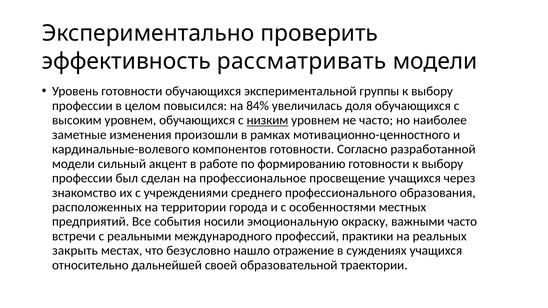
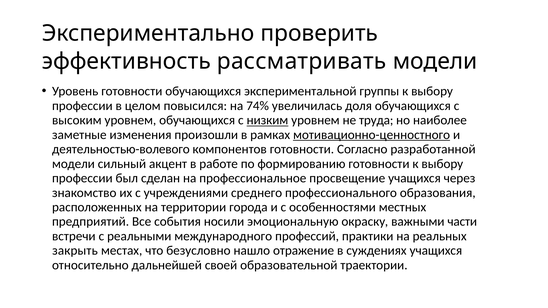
84%: 84% -> 74% (258, 106)
не часто: часто -> труда (376, 120)
мотивационно-ценностного underline: none -> present (372, 135)
кардинальные-волевого: кардинальные-волевого -> деятельностью-волевого (121, 149)
важными часто: часто -> части (462, 222)
